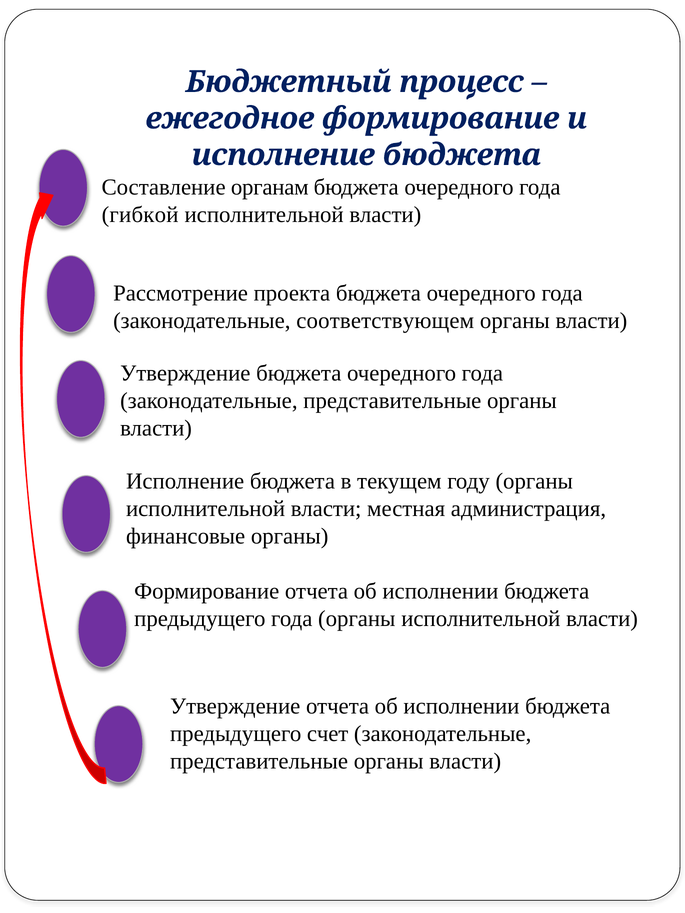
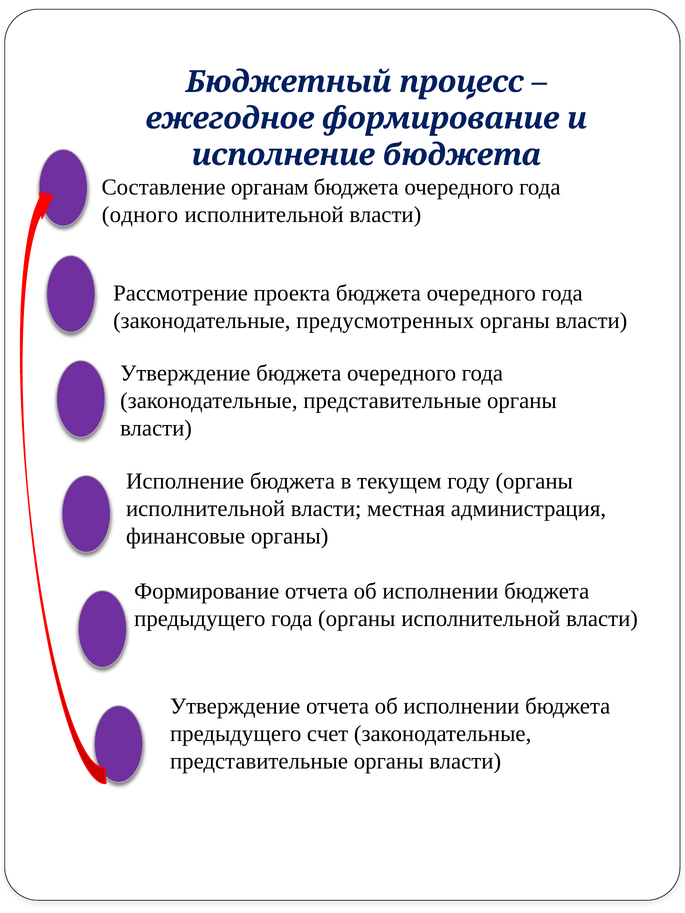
гибкой: гибкой -> одного (140, 215)
соответствующем: соответствующем -> предусмотренных (385, 321)
